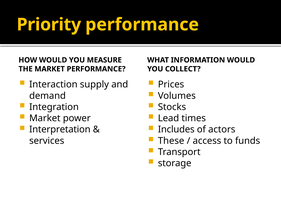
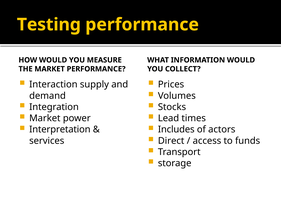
Priority: Priority -> Testing (49, 25)
These: These -> Direct (171, 141)
